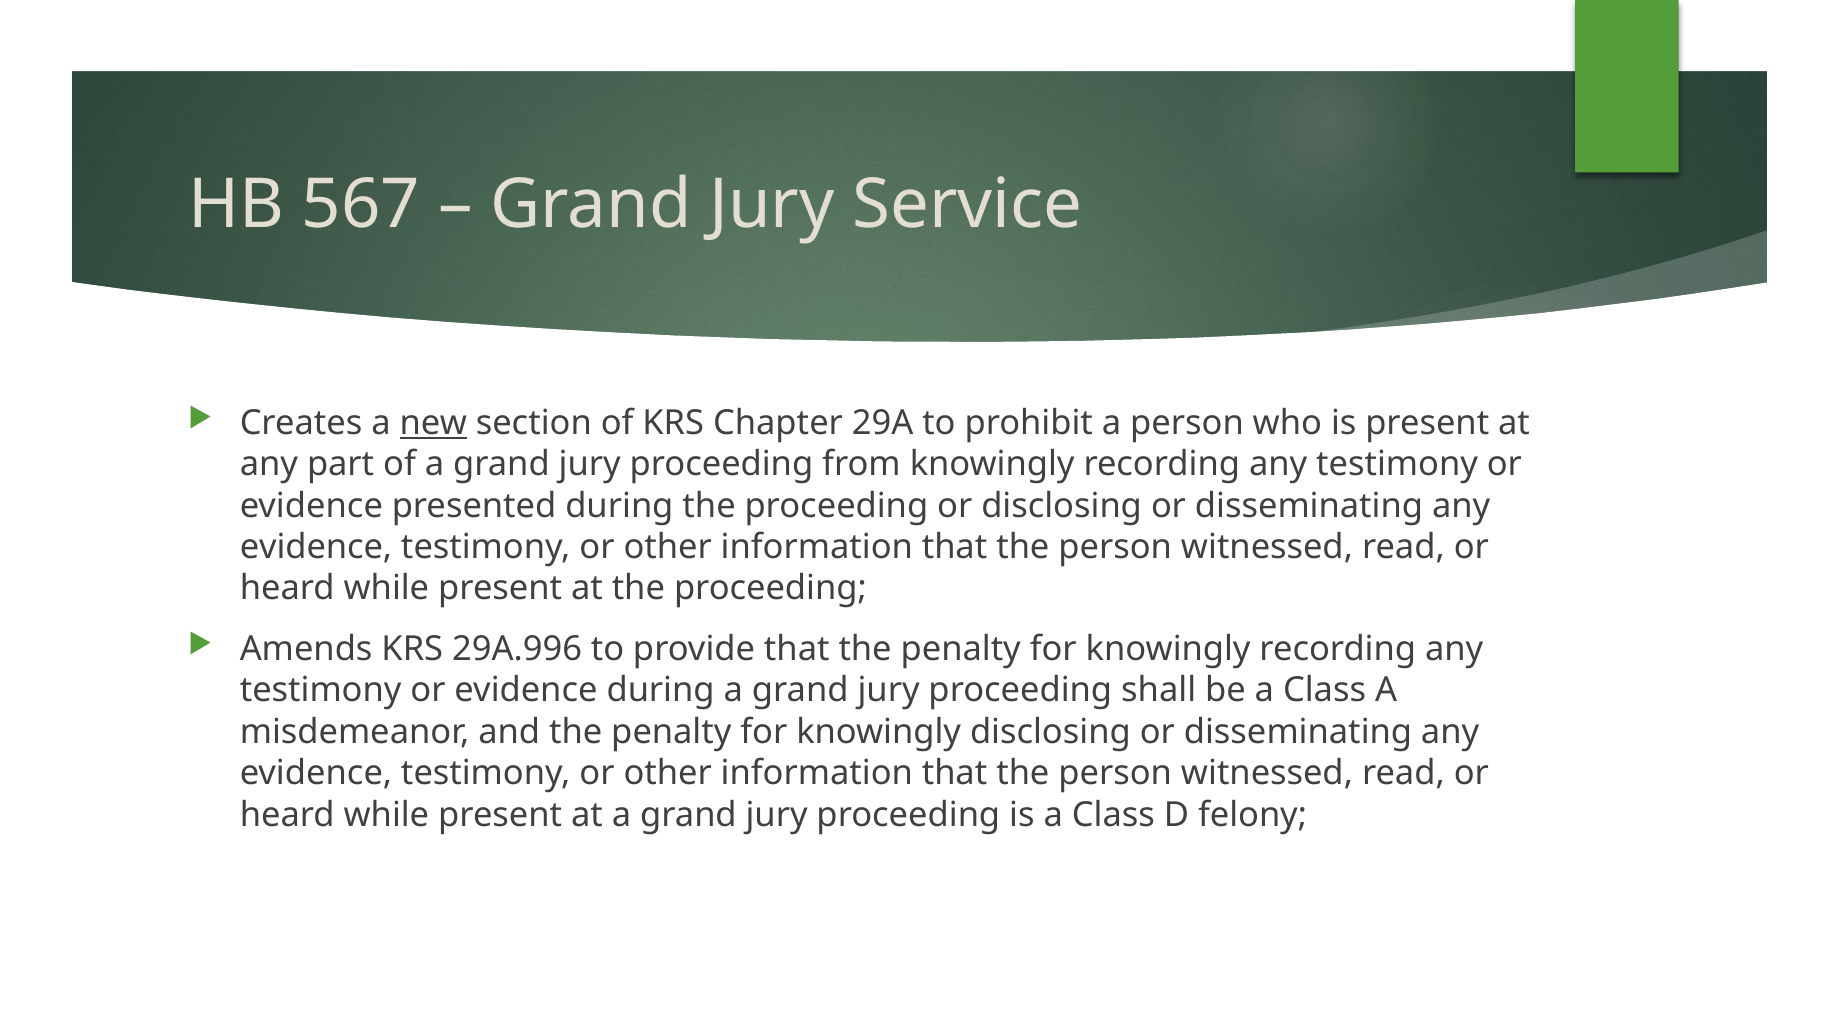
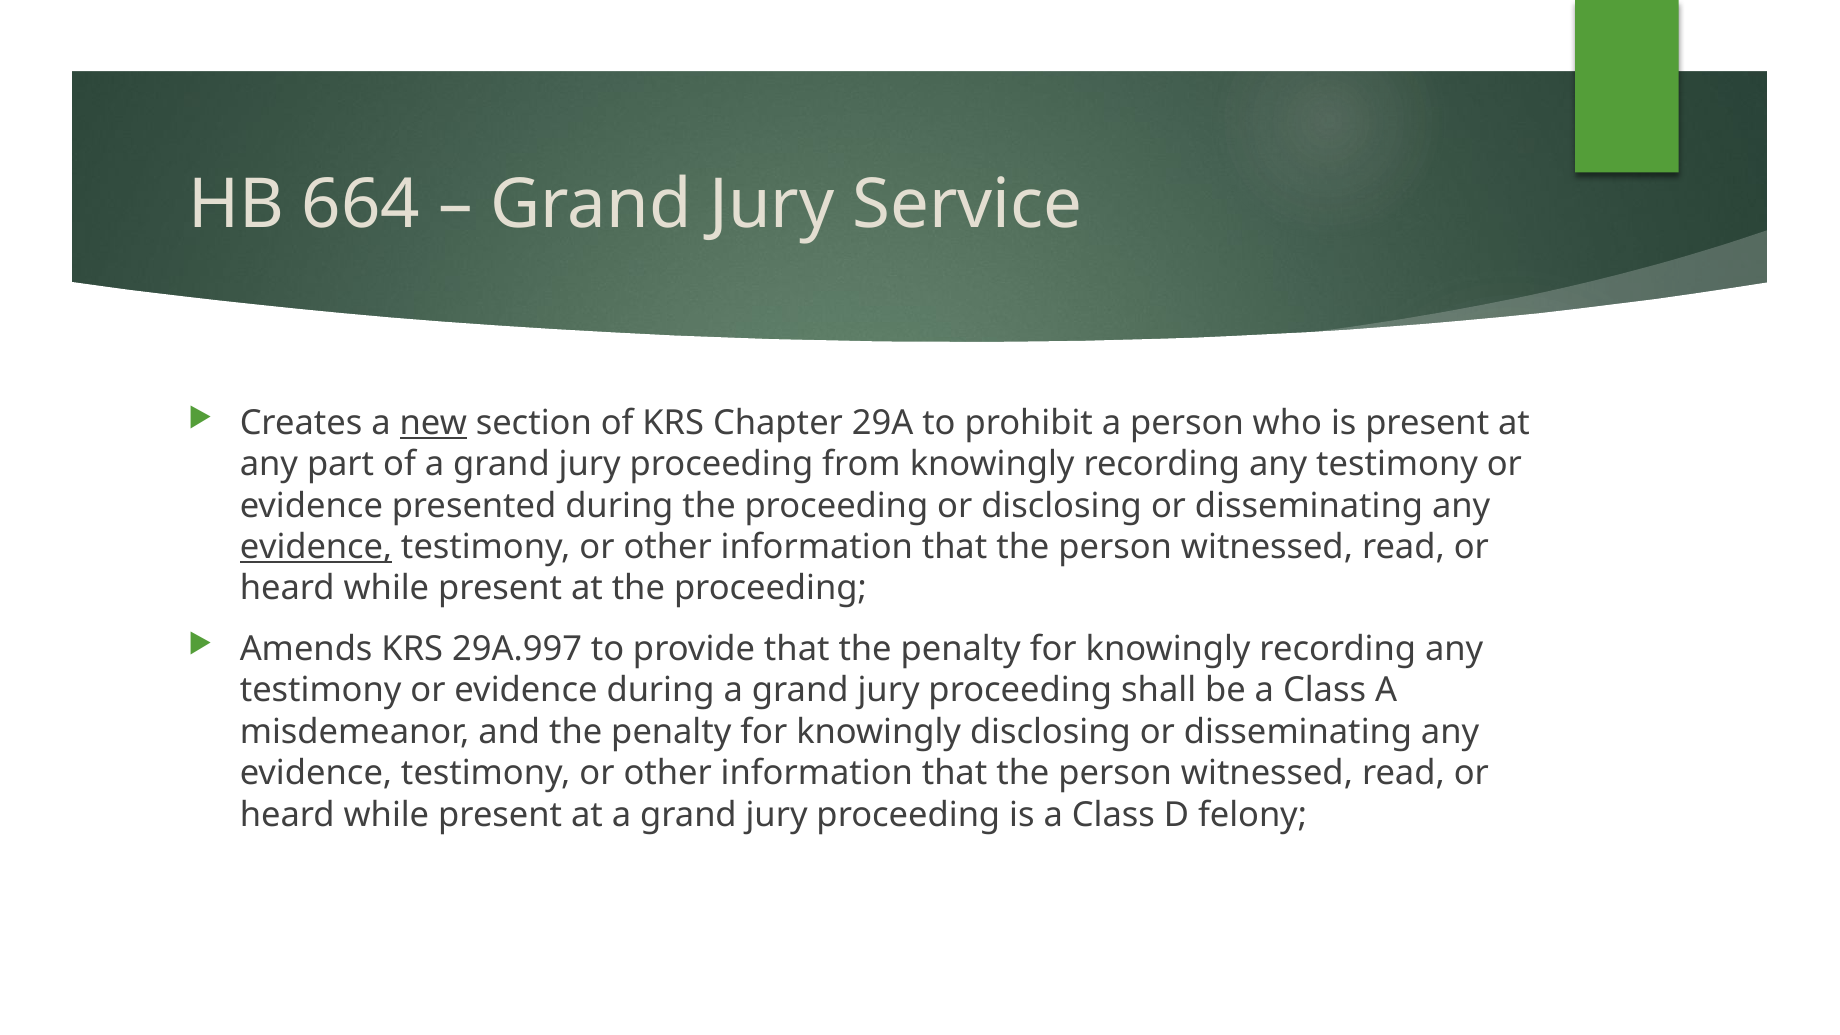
567: 567 -> 664 (361, 205)
evidence underline: none -> present (316, 547)
29A.996: 29A.996 -> 29A.997 (517, 649)
